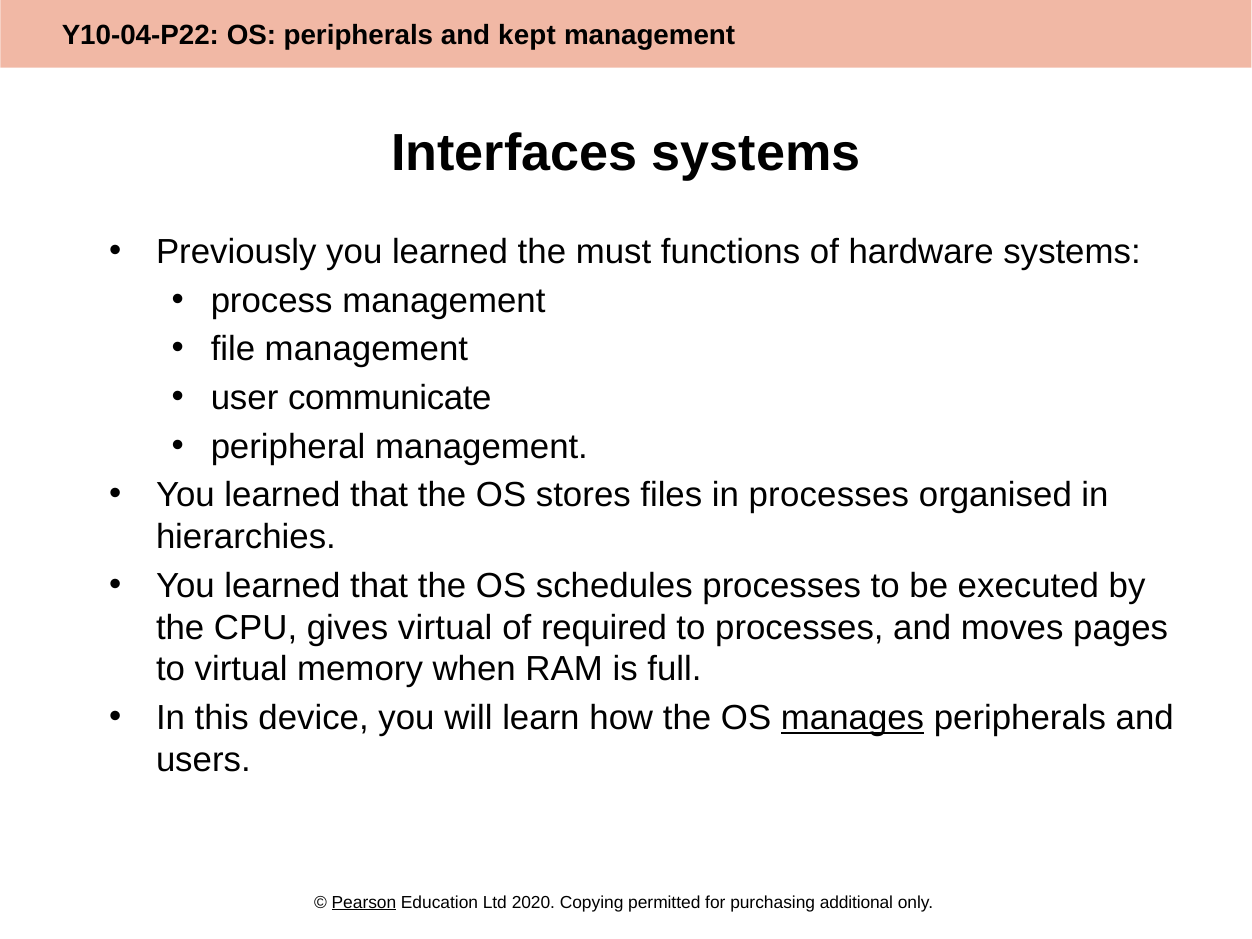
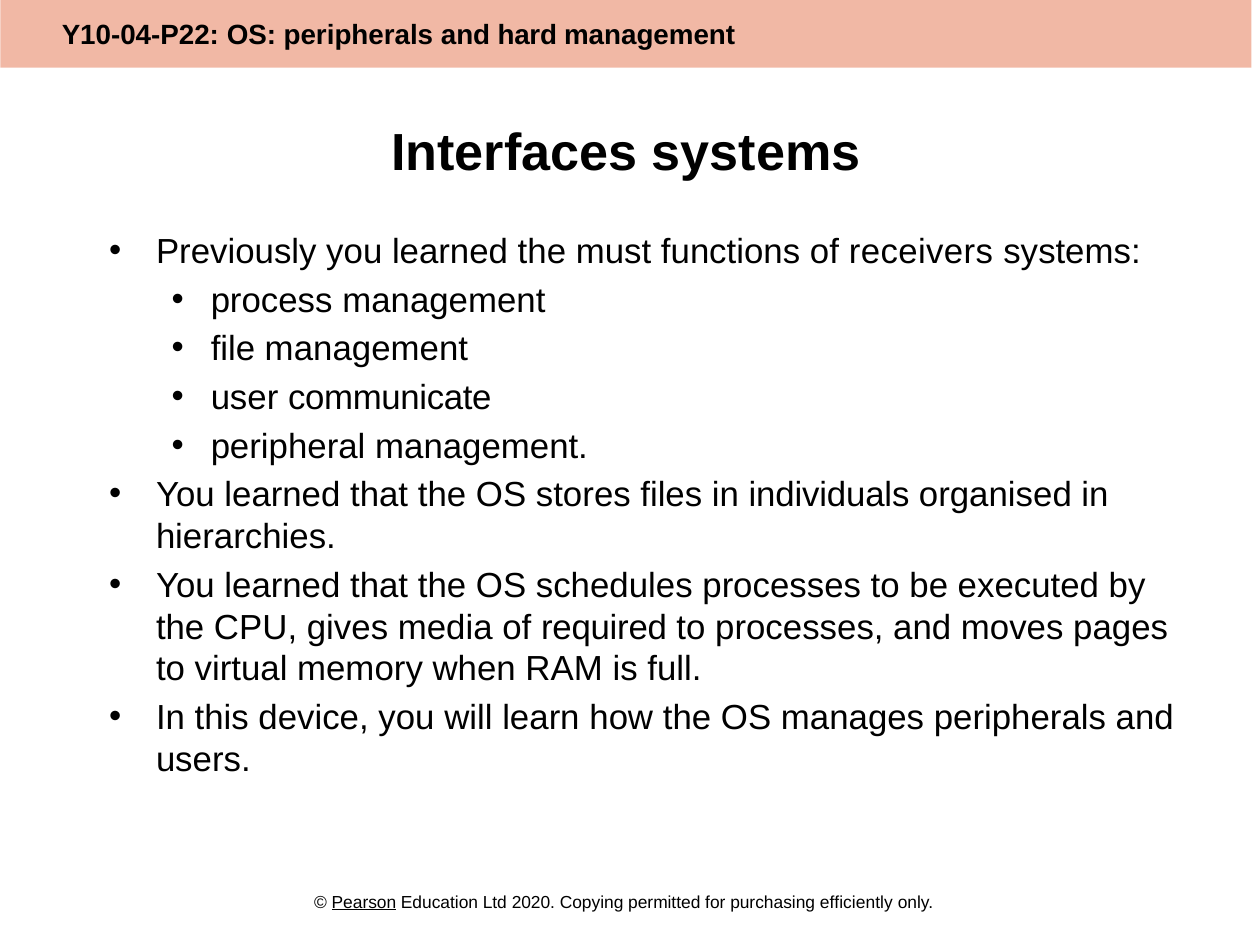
kept: kept -> hard (527, 36)
hardware: hardware -> receivers (921, 252)
in processes: processes -> individuals (829, 495)
gives virtual: virtual -> media (445, 628)
manages underline: present -> none (853, 718)
additional: additional -> efficiently (856, 902)
